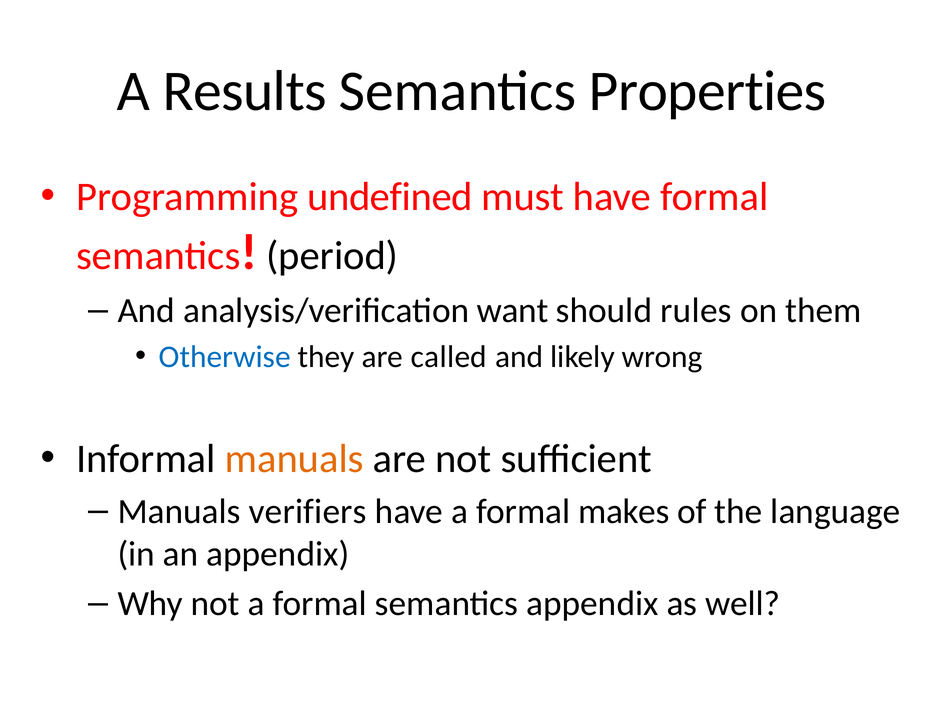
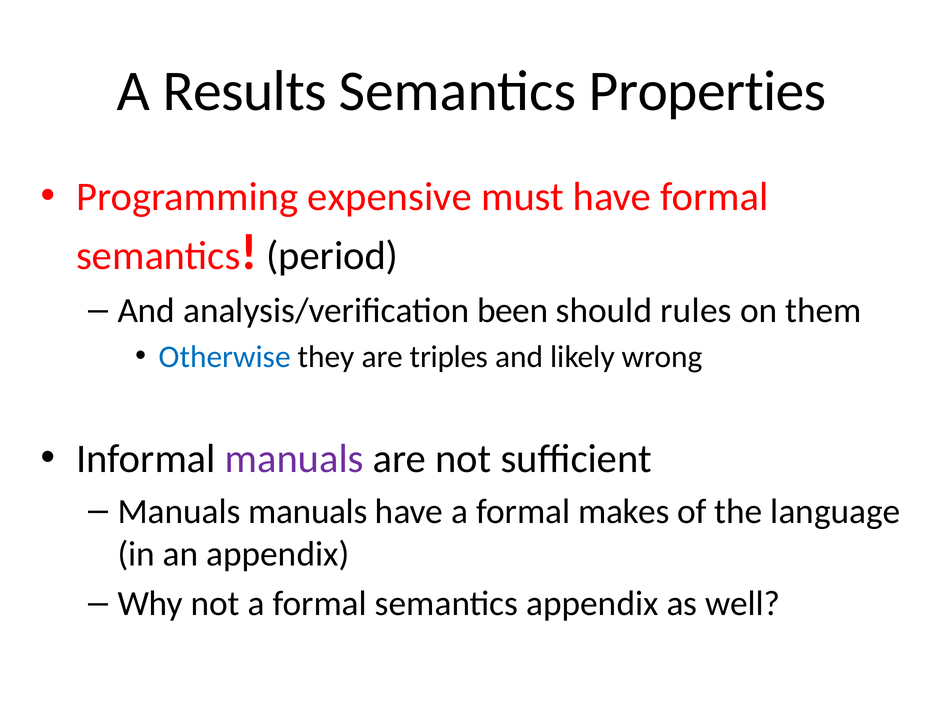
undefined: undefined -> expensive (390, 197)
want: want -> been (513, 311)
called: called -> triples (449, 357)
manuals colour: orange -> purple (294, 459)
Manuals verifiers: verifiers -> manuals (308, 512)
